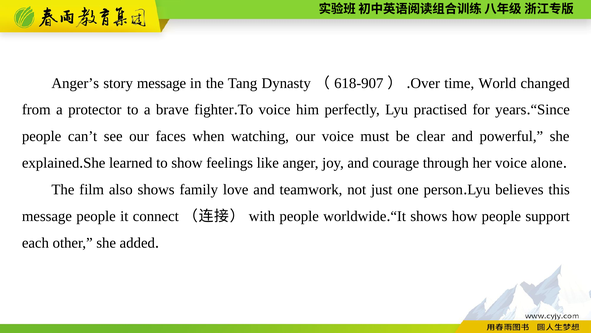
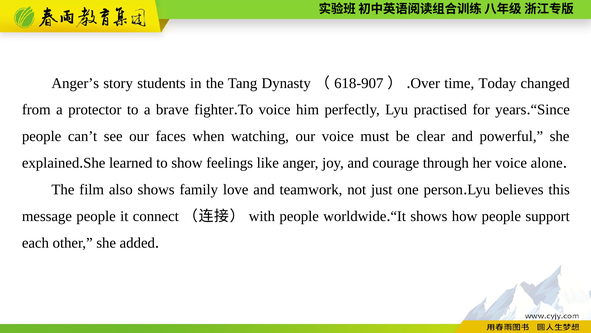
story message: message -> students (161, 83)
World: World -> Today (497, 83)
